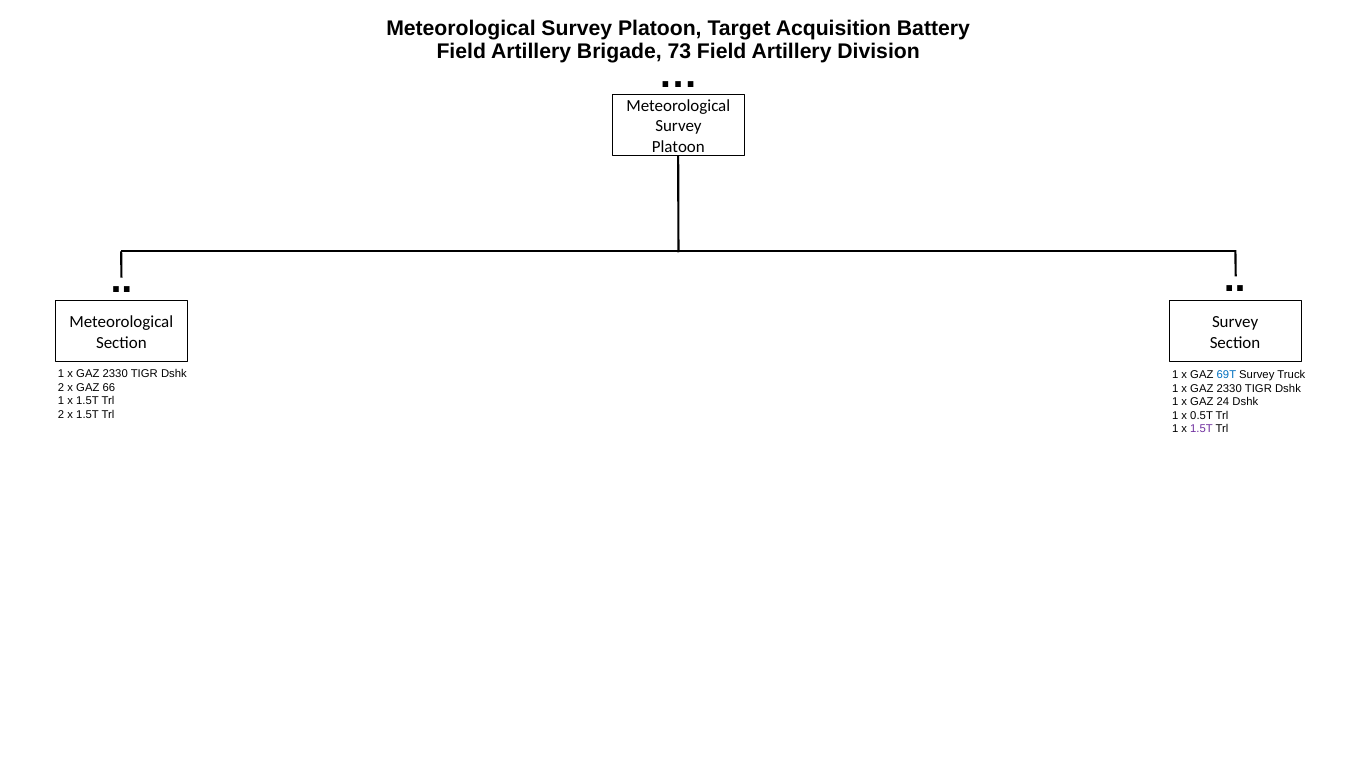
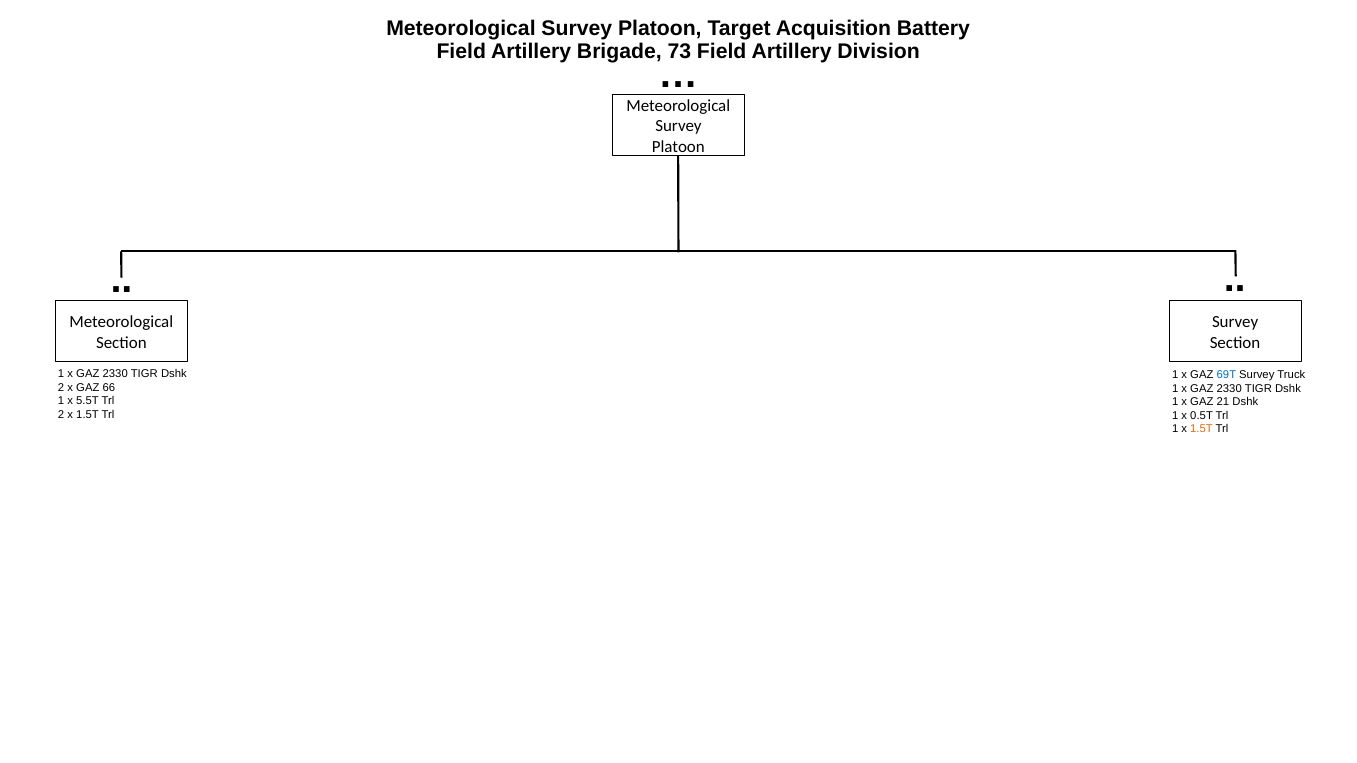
1.5T: 1.5T -> 5.5T (87, 401)
24: 24 -> 21 (1223, 402)
1.5T colour: purple -> orange (1201, 429)
